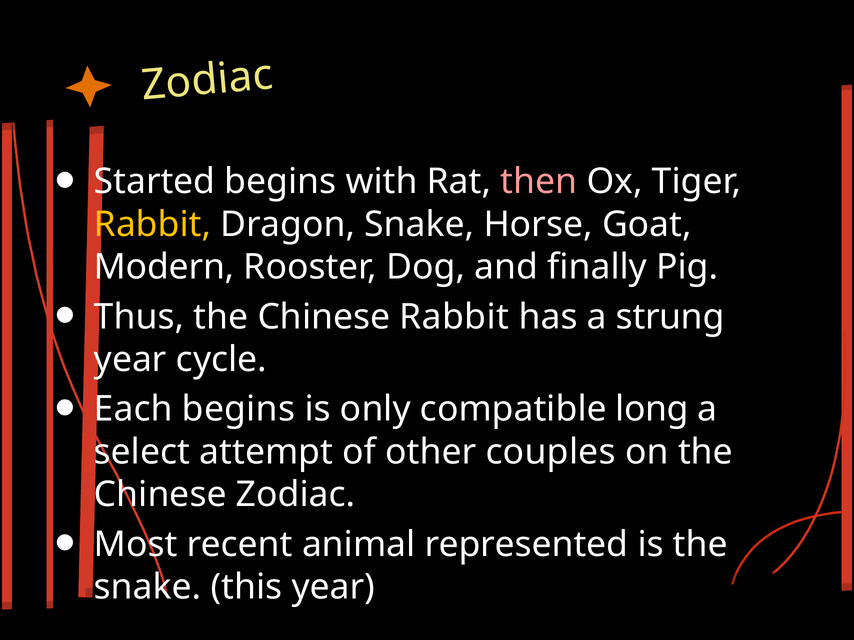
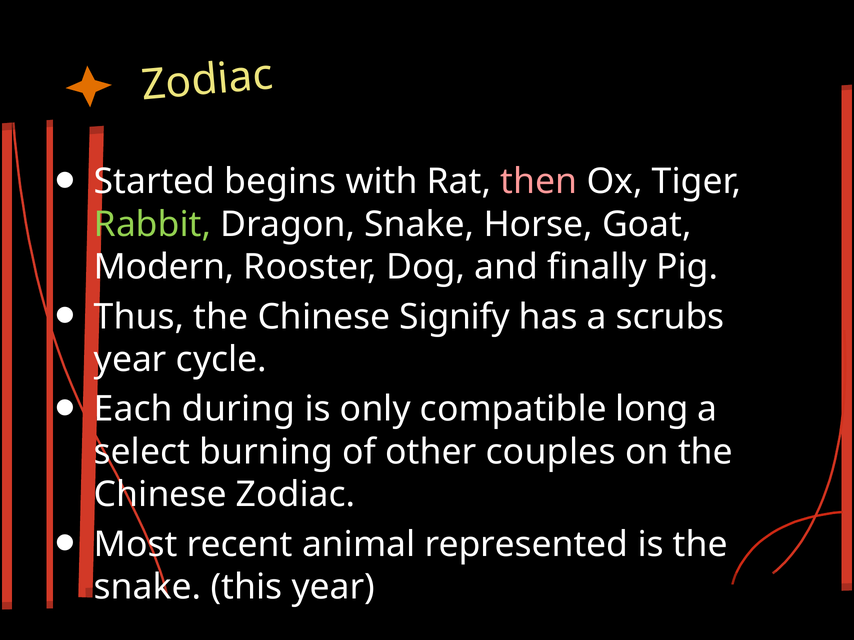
Rabbit colour: yellow -> light green (153, 225)
Chinese Rabbit: Rabbit -> Signify (455, 317)
strung: strung -> scrubs (670, 317)
Each begins: begins -> during (238, 410)
attempt: attempt -> burning (266, 452)
